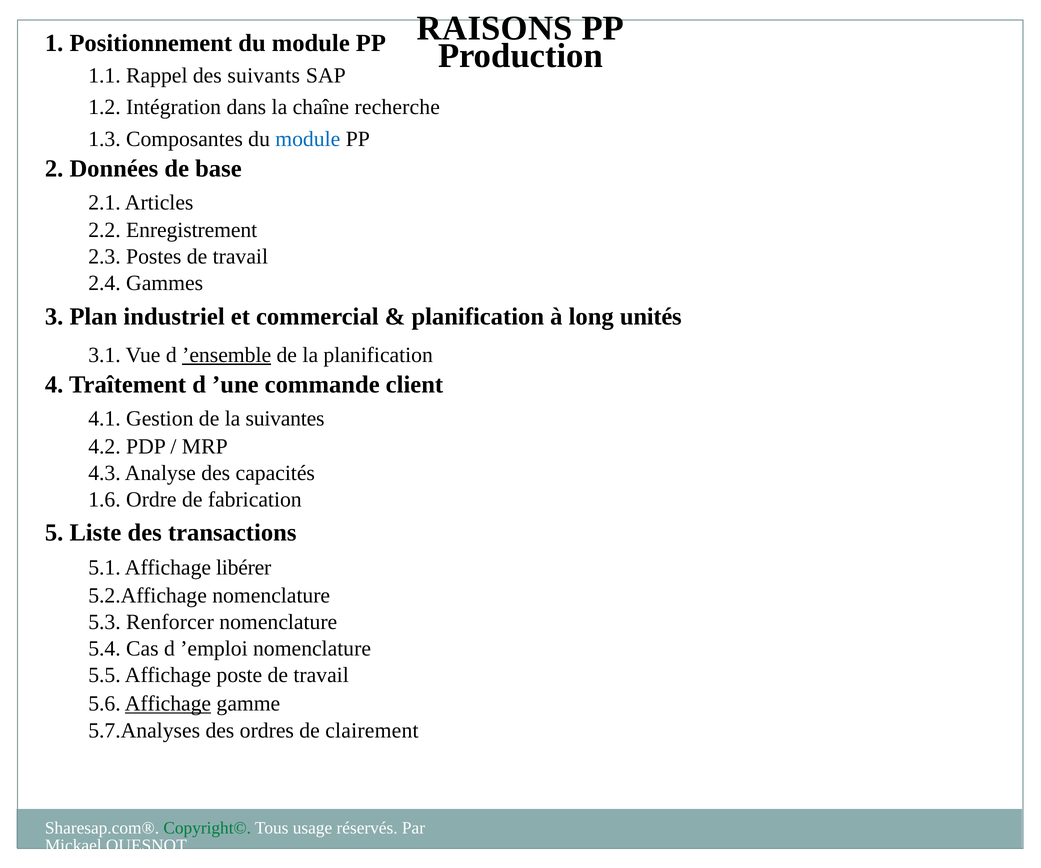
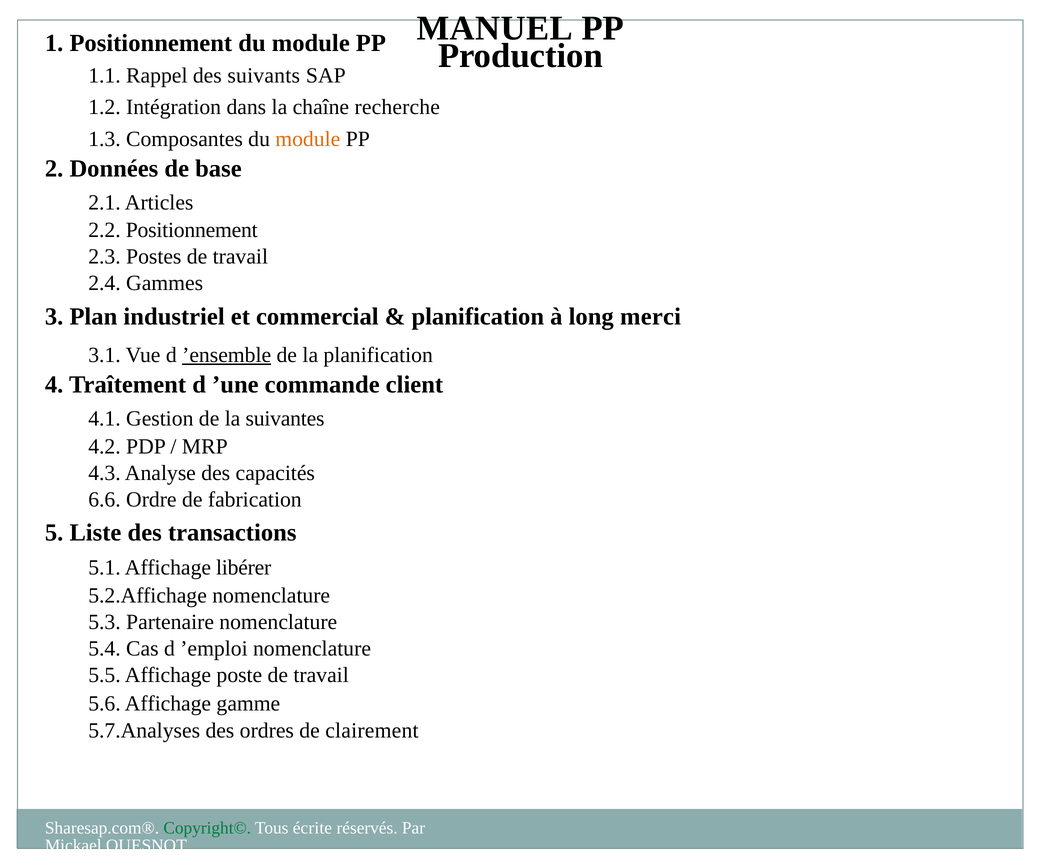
RAISONS: RAISONS -> MANUEL (495, 28)
module colour: blue -> orange (308, 139)
2.2 Enregistrement: Enregistrement -> Positionnement (192, 230)
unités: unités -> merci (651, 316)
1.6: 1.6 -> 6.6 (105, 499)
Renforcer: Renforcer -> Partenaire (170, 622)
Affichage underline: present -> none (168, 703)
usage: usage -> écrite (312, 828)
